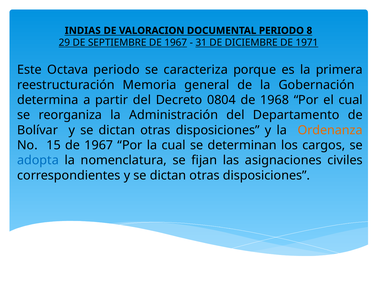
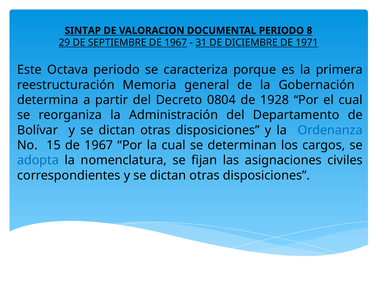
INDIAS: INDIAS -> SINTAP (83, 31)
1968: 1968 -> 1928 (275, 100)
Ordenanza colour: orange -> blue (330, 130)
